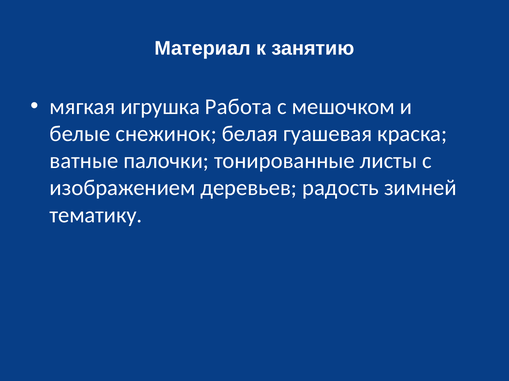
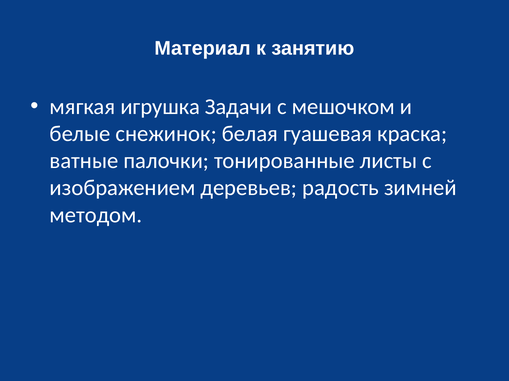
Работа: Работа -> Задачи (239, 107)
тематику: тематику -> методом (96, 215)
